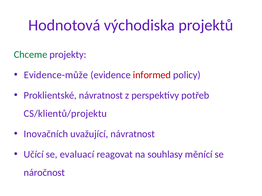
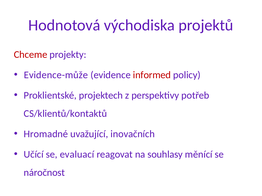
Chceme colour: green -> red (31, 55)
Proklientské návratnost: návratnost -> projektech (101, 96)
CS/klientů/projektu: CS/klientů/projektu -> CS/klientů/kontaktů (65, 114)
Inovačních: Inovačních -> Hromadné (46, 134)
uvažující návratnost: návratnost -> inovačních (133, 134)
